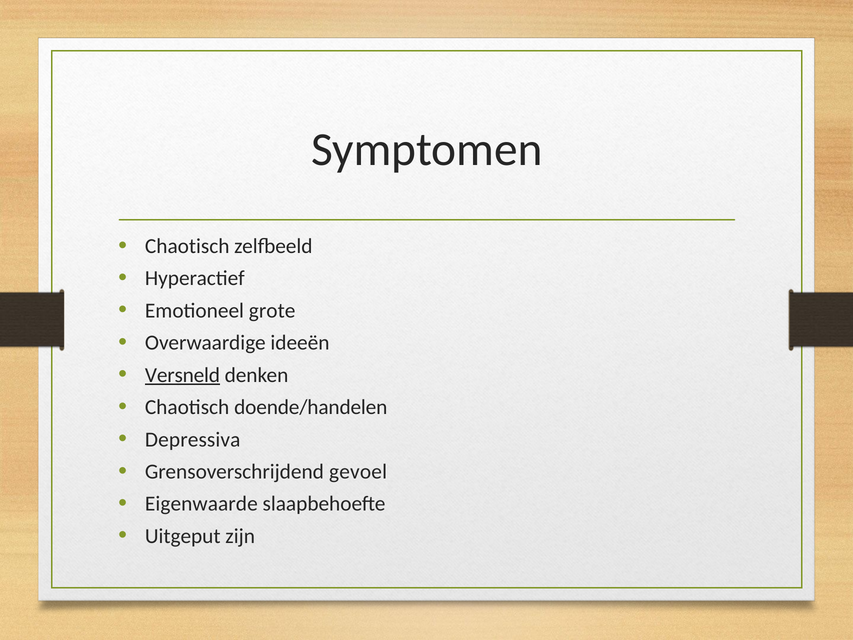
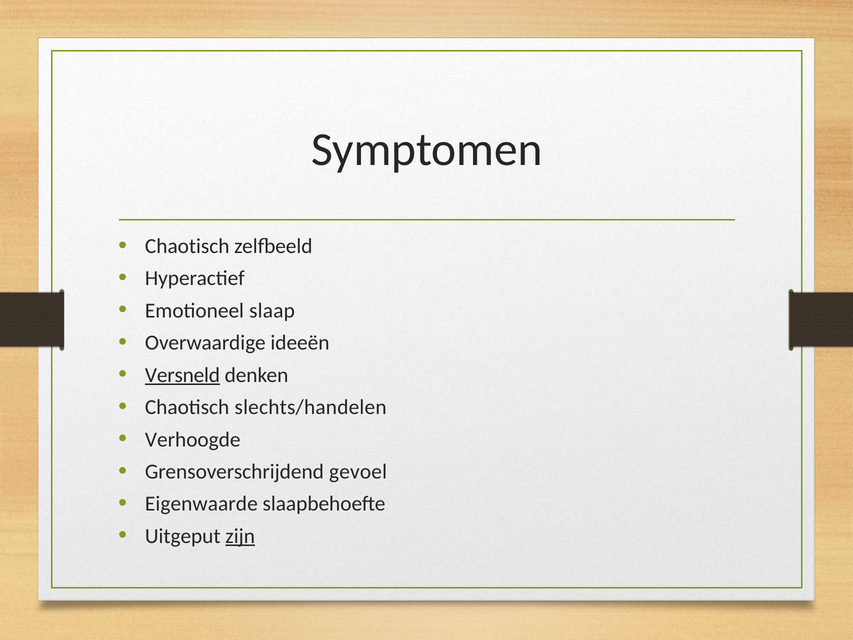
grote: grote -> slaap (272, 311)
doende/handelen: doende/handelen -> slechts/handelen (311, 407)
Depressiva: Depressiva -> Verhoogde (193, 439)
zijn underline: none -> present (240, 536)
